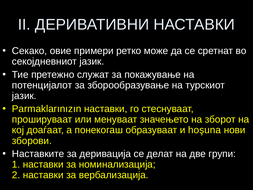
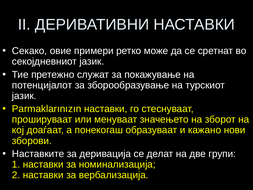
hoşuna: hoşuna -> кажано (205, 130)
